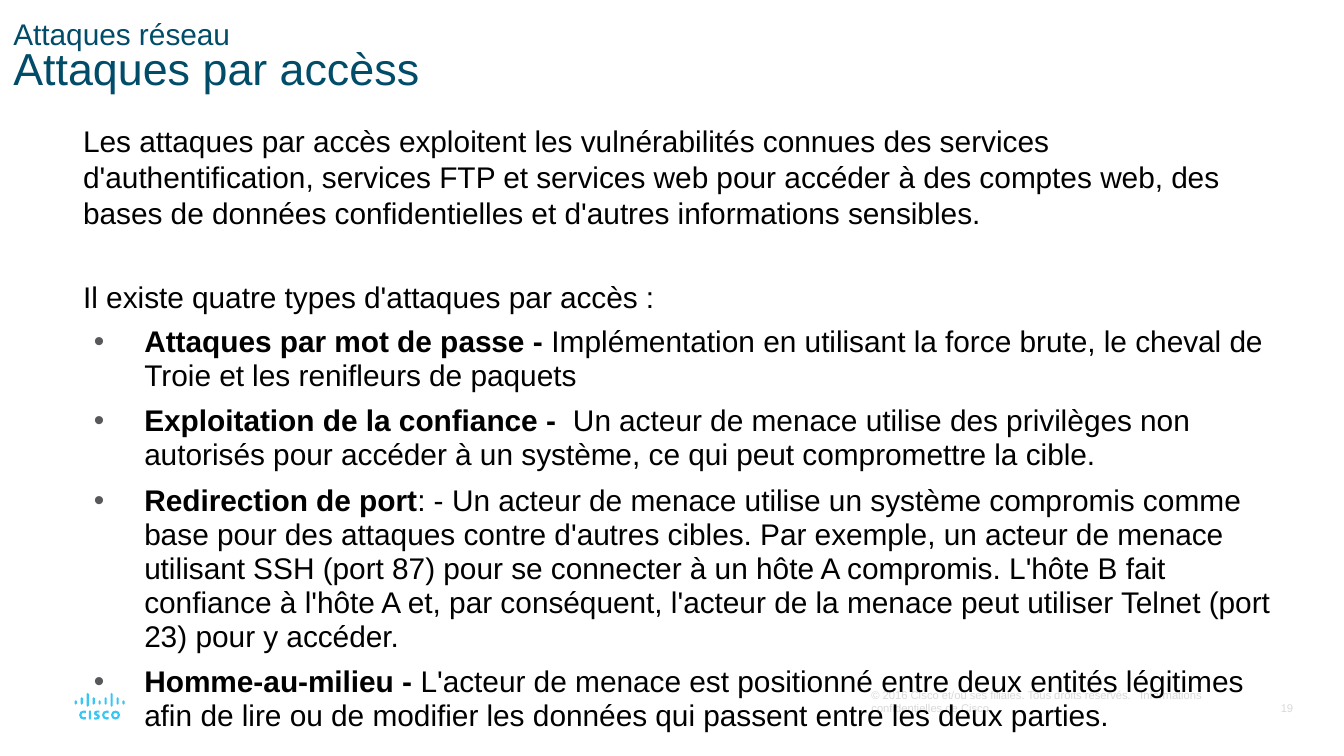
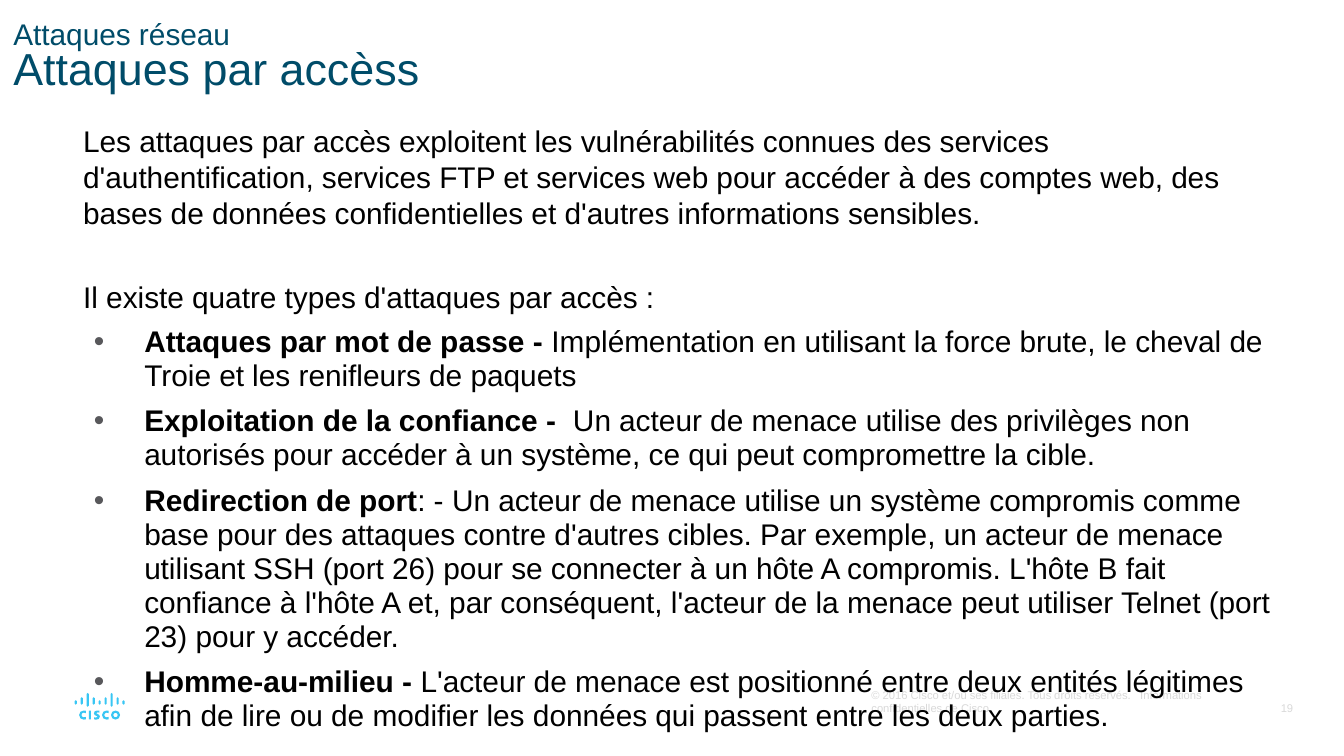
87: 87 -> 26 (414, 569)
